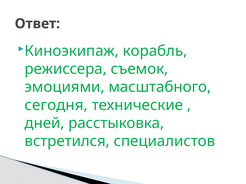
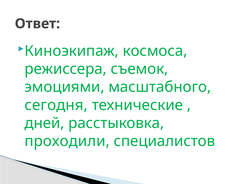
корабль: корабль -> космоса (155, 51)
встретился: встретился -> проходили (67, 141)
